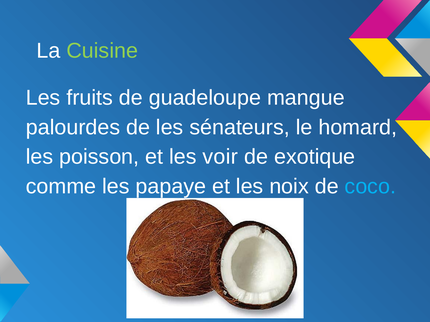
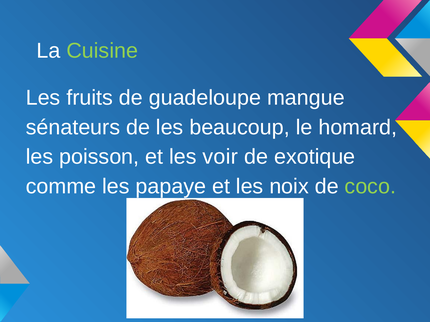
palourdes: palourdes -> sénateurs (73, 127)
sénateurs: sénateurs -> beaucoup (240, 127)
coco colour: light blue -> light green (370, 187)
